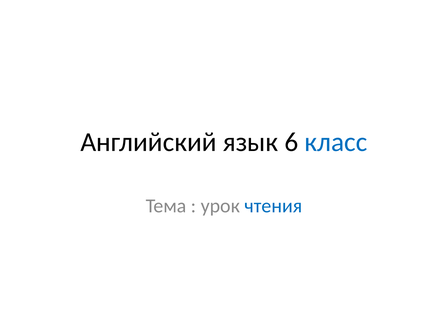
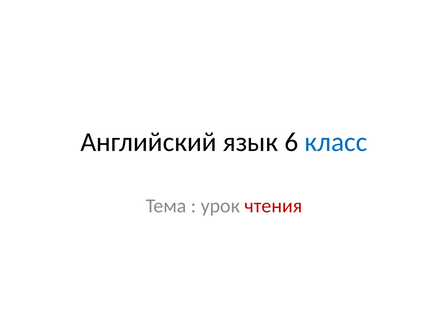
чтения colour: blue -> red (273, 206)
